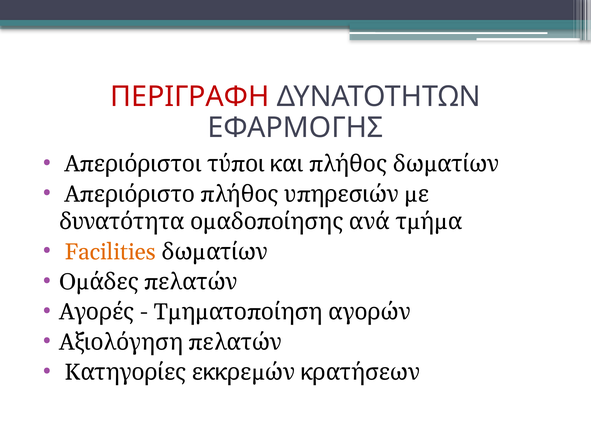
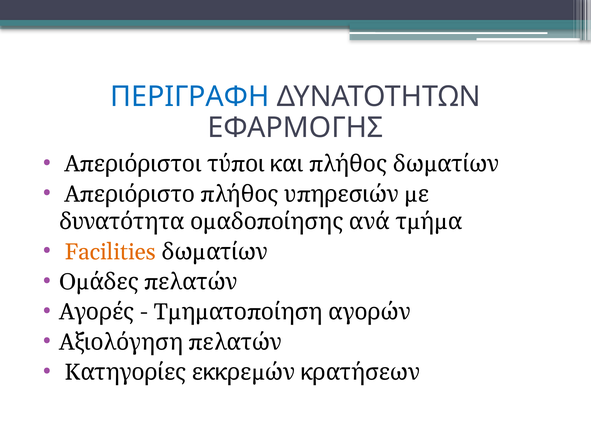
ΠΕΡΙΓΡΑΦΗ colour: red -> blue (190, 97)
